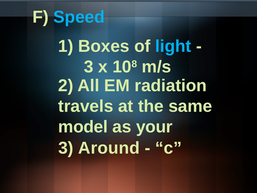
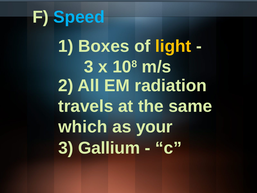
light colour: light blue -> yellow (173, 46)
model: model -> which (83, 127)
Around: Around -> Gallium (109, 148)
